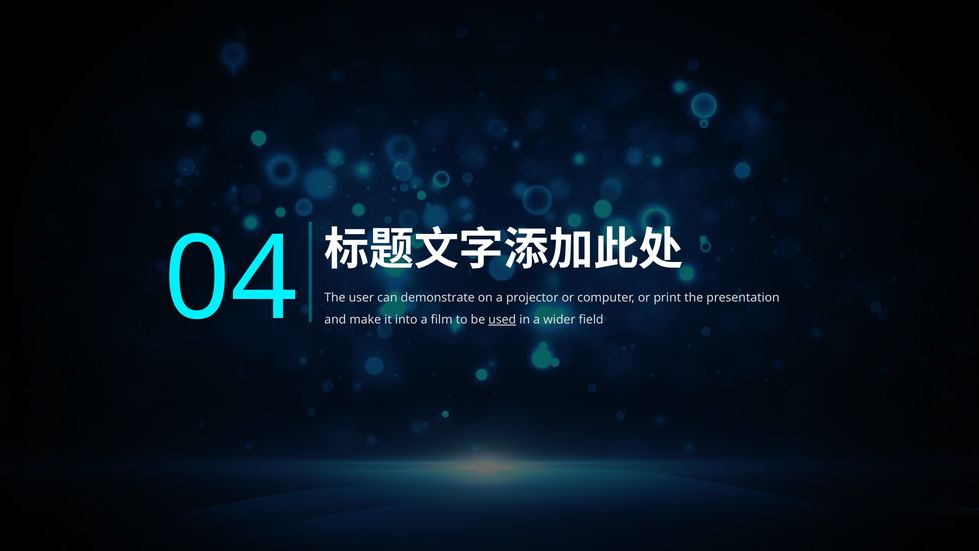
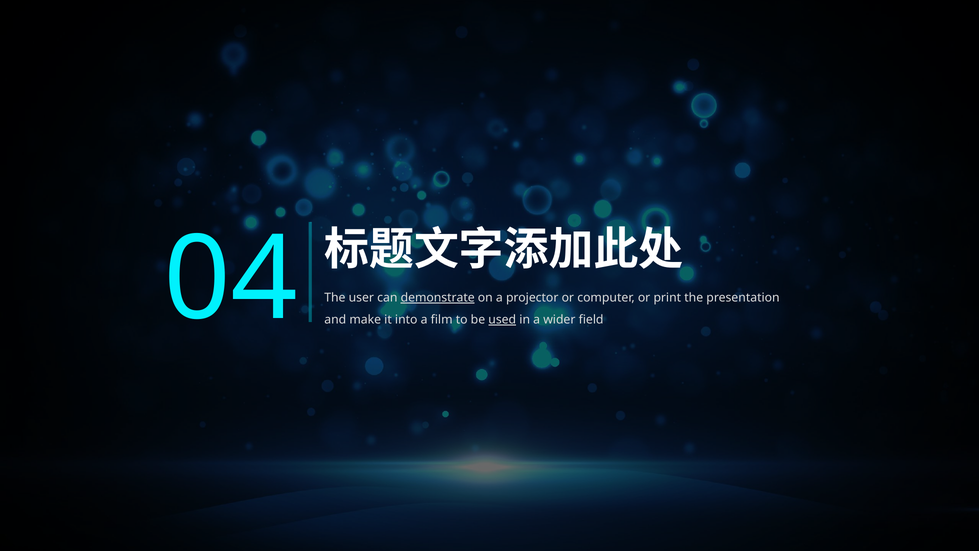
demonstrate underline: none -> present (438, 298)
